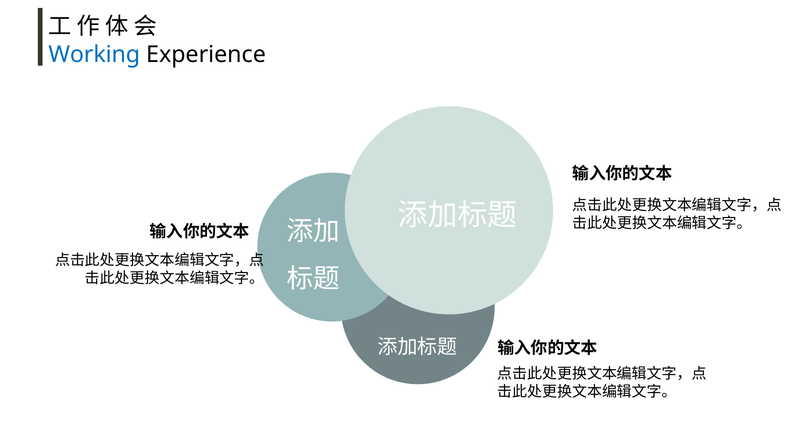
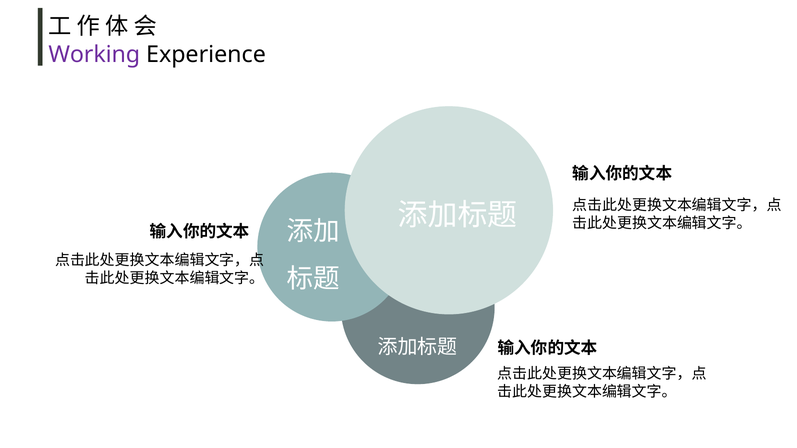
Working colour: blue -> purple (94, 54)
